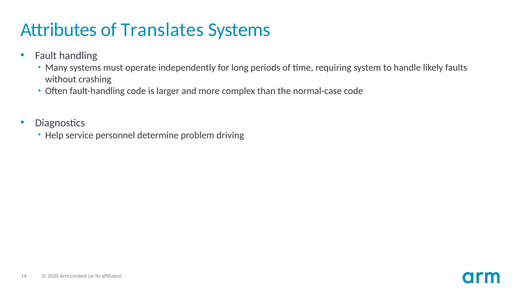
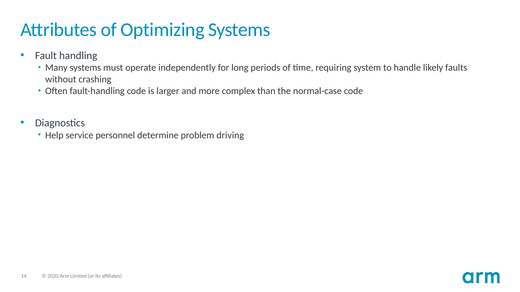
Translates: Translates -> Optimizing (163, 30)
